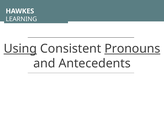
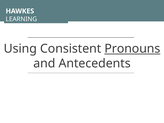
Using underline: present -> none (20, 49)
